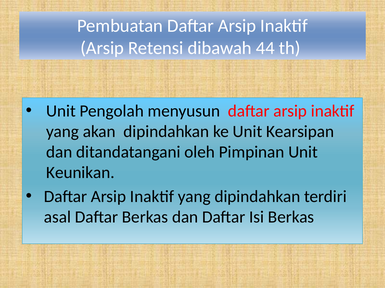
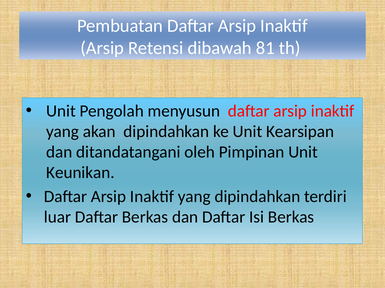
44: 44 -> 81 (265, 48)
asal: asal -> luar (57, 217)
